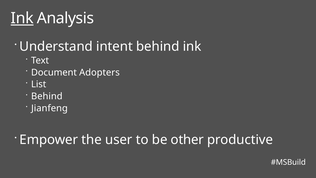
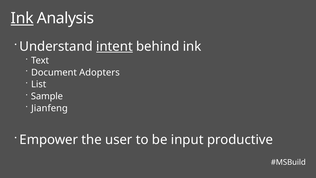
intent underline: none -> present (114, 46)
Behind: Behind -> Sample (47, 96)
other: other -> input (187, 140)
